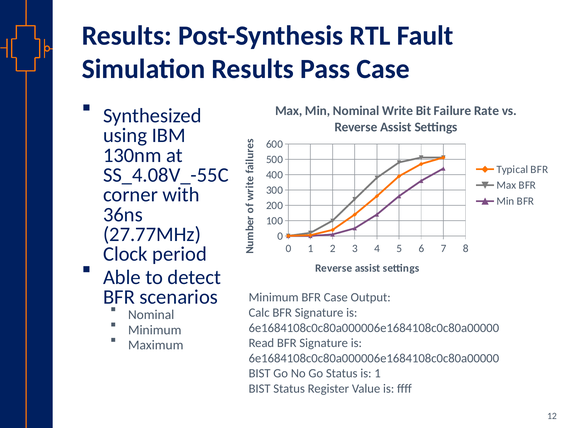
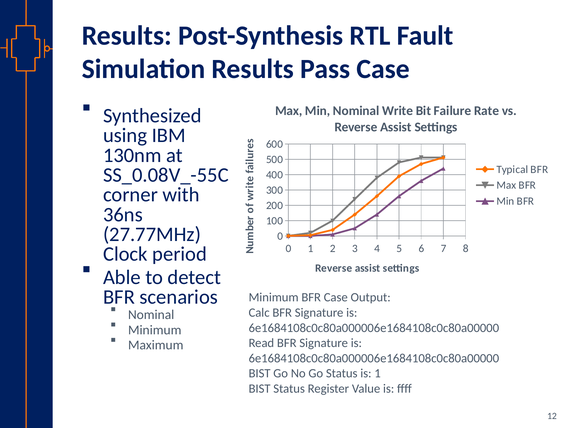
SS_4.08V_-55C: SS_4.08V_-55C -> SS_0.08V_-55C (166, 175)
